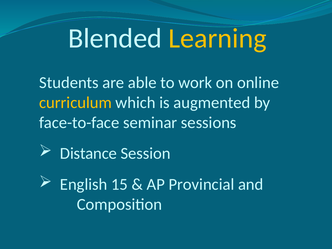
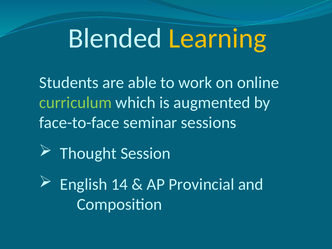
curriculum colour: yellow -> light green (76, 103)
Distance: Distance -> Thought (88, 154)
15: 15 -> 14 (119, 185)
